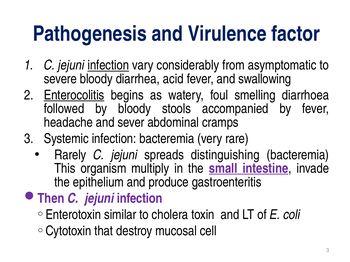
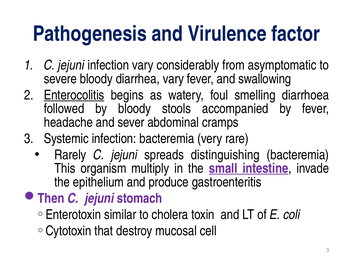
infection underline: present -> none (108, 65)
diarrhea acid: acid -> vary (173, 79)
Then C jejuni infection: infection -> stomach (140, 199)
